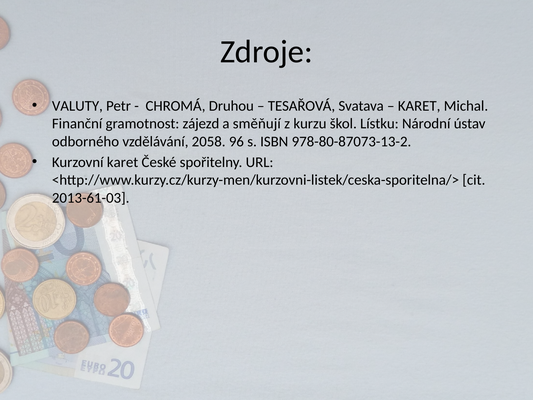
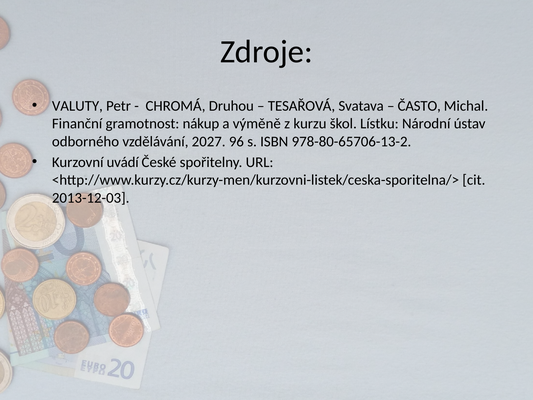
KARET: KARET -> ČASTO (419, 106)
zájezd: zájezd -> nákup (201, 124)
směňují: směňují -> výměně (257, 124)
2058: 2058 -> 2027 (209, 141)
978-80-87073-13-2: 978-80-87073-13-2 -> 978-80-65706-13-2 (351, 141)
Kurzovní karet: karet -> uvádí (123, 162)
2013-61-03: 2013-61-03 -> 2013-12-03 (91, 198)
